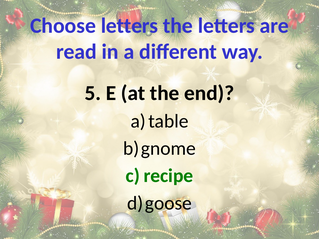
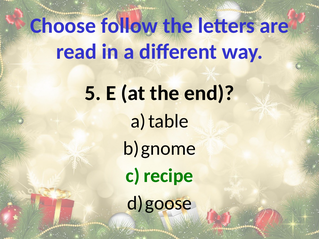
Choose letters: letters -> follow (129, 26)
